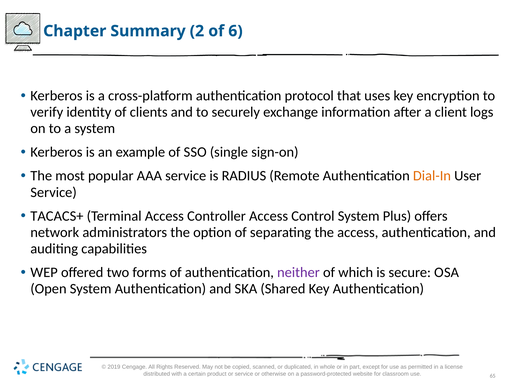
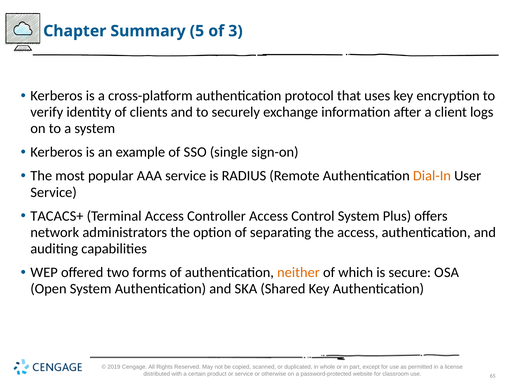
2: 2 -> 5 (197, 31)
6: 6 -> 3 (235, 31)
neither colour: purple -> orange (298, 272)
